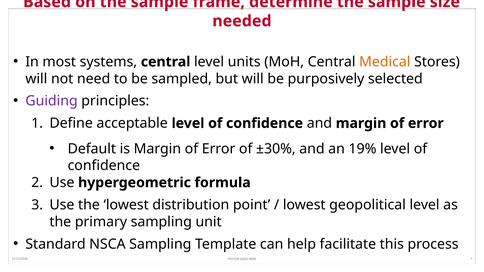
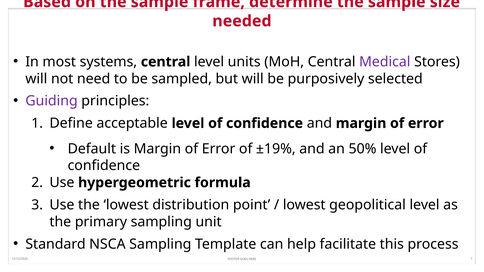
Medical colour: orange -> purple (385, 62)
±30%: ±30% -> ±19% (276, 149)
19%: 19% -> 50% (362, 149)
